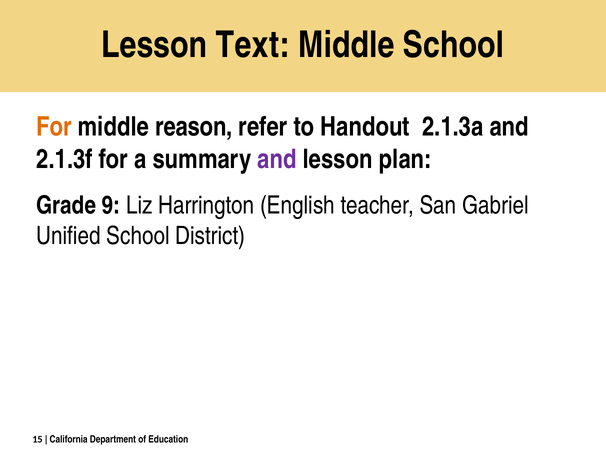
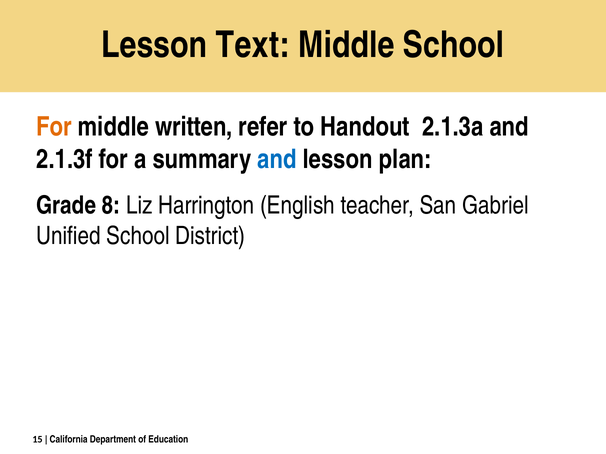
reason: reason -> written (194, 127)
and colour: purple -> blue (277, 159)
9: 9 -> 8 (111, 206)
